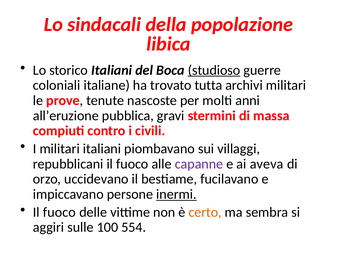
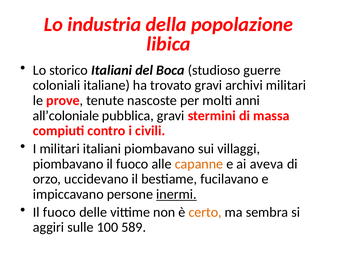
sindacali: sindacali -> industria (104, 25)
studioso underline: present -> none (214, 70)
trovato tutta: tutta -> gravi (208, 85)
all’eruzione: all’eruzione -> all’coloniale (66, 116)
repubblicani: repubblicani -> piombavano (68, 164)
capanne colour: purple -> orange (199, 164)
554: 554 -> 589 (134, 227)
